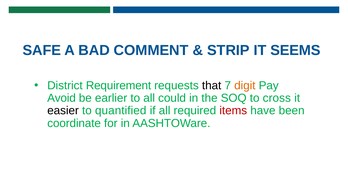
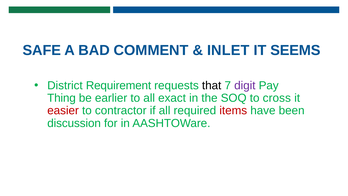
STRIP: STRIP -> INLET (228, 50)
digit colour: orange -> purple (245, 85)
Avoid: Avoid -> Thing (62, 98)
could: could -> exact (172, 98)
easier colour: black -> red (63, 111)
quantified: quantified -> contractor (121, 111)
coordinate: coordinate -> discussion (74, 123)
